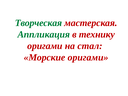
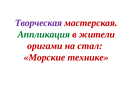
Творческая colour: green -> purple (38, 23)
технику: технику -> жители (97, 34)
Морские оригами: оригами -> технике (88, 57)
